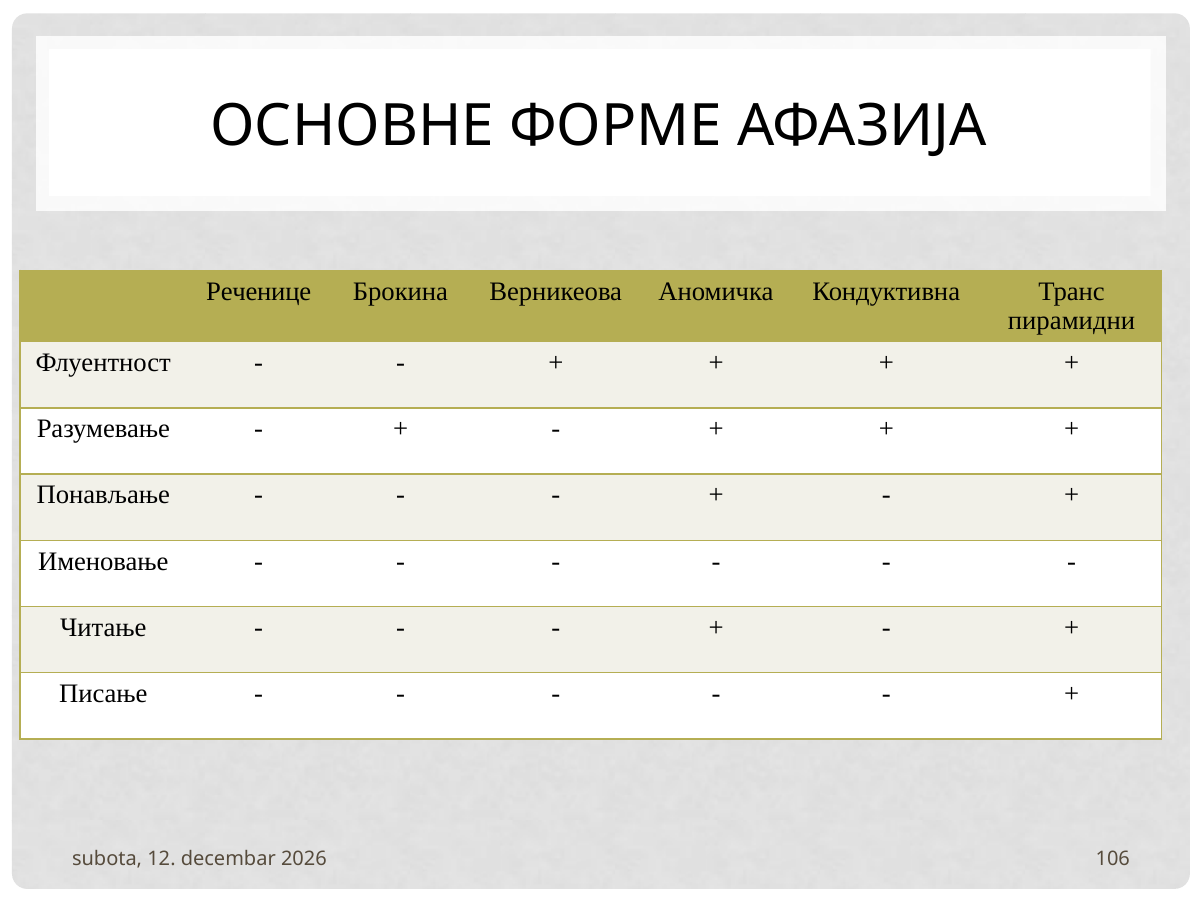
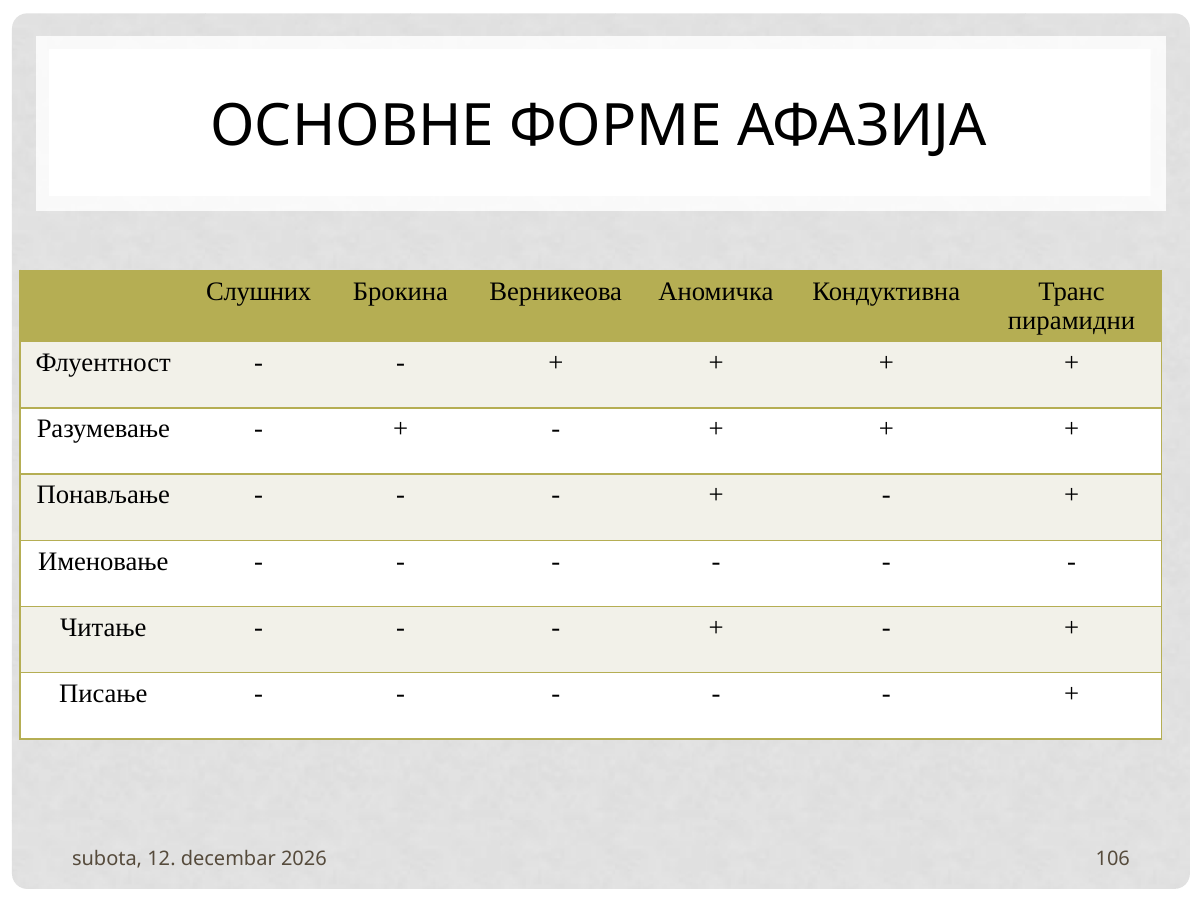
Реченице: Реченице -> Слушних (259, 292)
